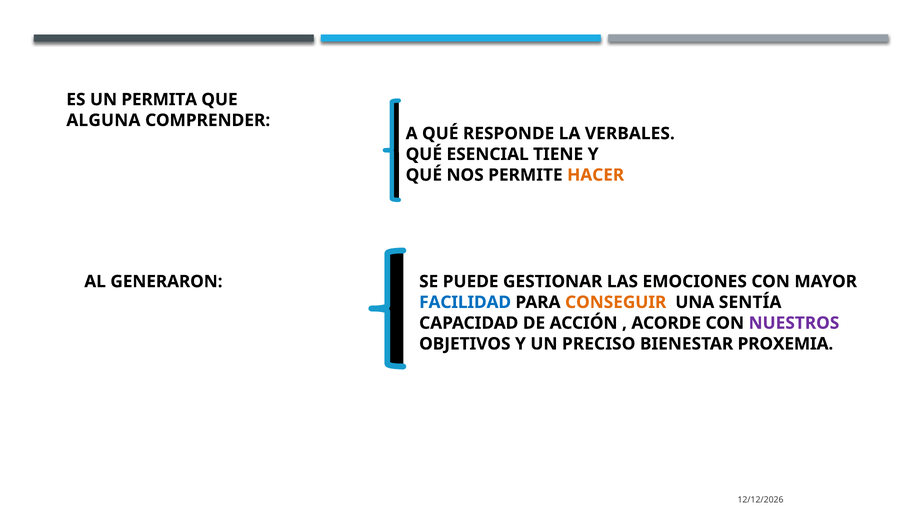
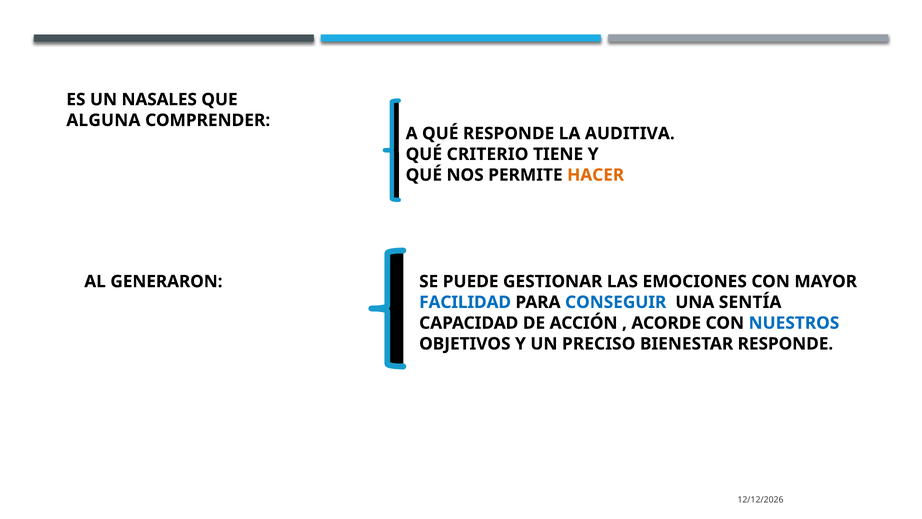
PERMITA: PERMITA -> NASALES (159, 99)
VERBALES: VERBALES -> AUDITIVA (630, 133)
ESENCIAL: ESENCIAL -> CRITERIO (488, 154)
CONSEGUIR colour: orange -> blue (616, 302)
NUESTROS colour: purple -> blue (794, 323)
BIENESTAR PROXEMIA: PROXEMIA -> RESPONDE (785, 344)
